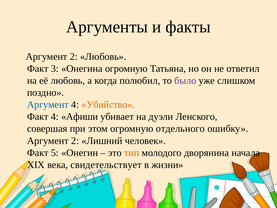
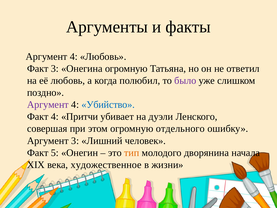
2: 2 -> 4 (74, 57)
Аргумент colour: blue -> purple (48, 105)
Убийство colour: orange -> blue (108, 105)
Афиши: Афиши -> Притчи (80, 117)
2: 2 -> 3 (75, 141)
свидетельствует: свидетельствует -> художественное (106, 165)
